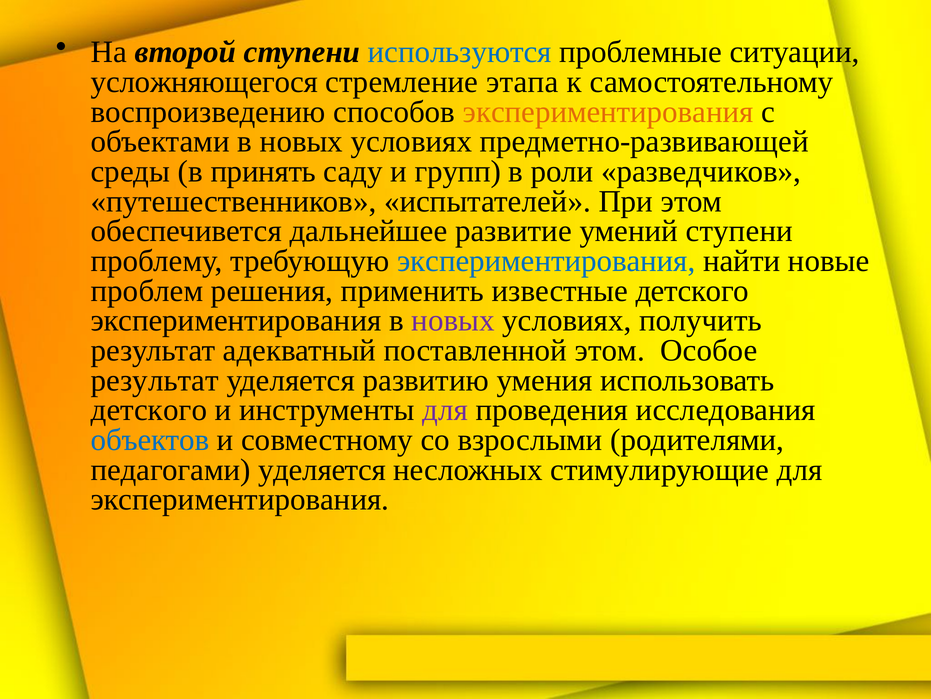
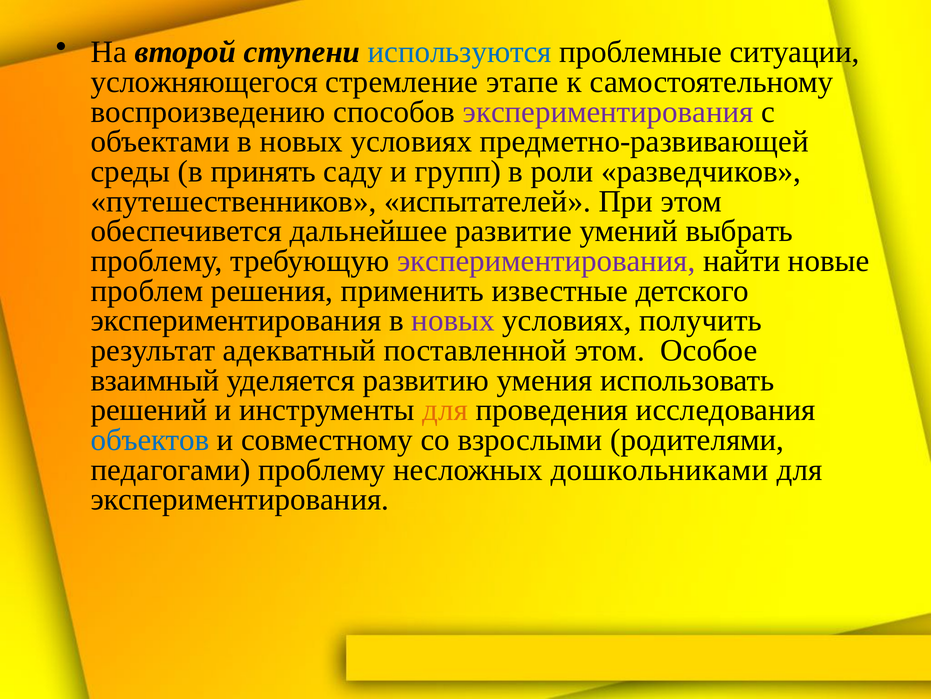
этапа: этапа -> этапе (522, 82)
экспериментирования colour: orange -> purple (608, 112)
умений ступени: ступени -> выбрать (739, 231)
экспериментирования colour: blue -> purple (546, 261)
результат: результат -> взаимный (155, 380)
детского: детского -> решений (149, 410)
для colour: purple -> orange (445, 410)
педагогами уделяется: уделяется -> проблему (322, 469)
стимулирующие: стимулирующие -> дошкольниками (660, 469)
